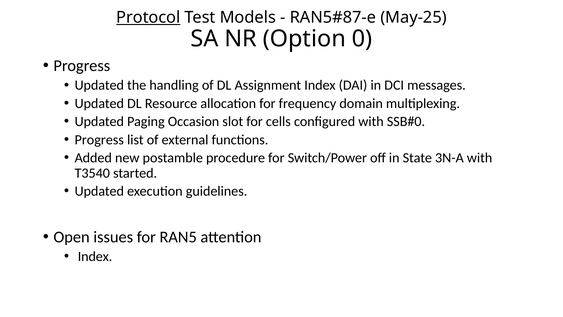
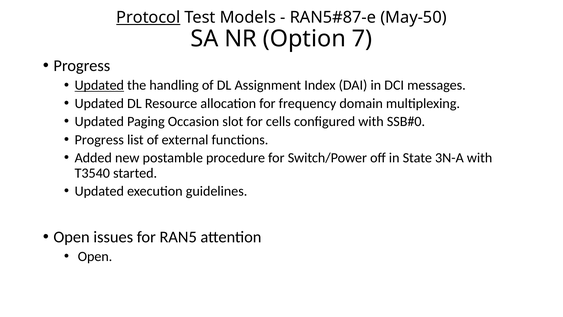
May-25: May-25 -> May-50 (414, 17)
0: 0 -> 7 (362, 39)
Updated underline: none -> present (99, 85)
Index: Index -> Open (95, 256)
